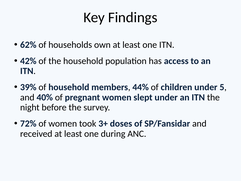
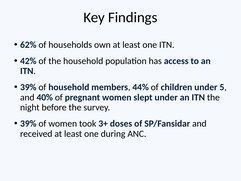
72%: 72% -> 39% (28, 123)
